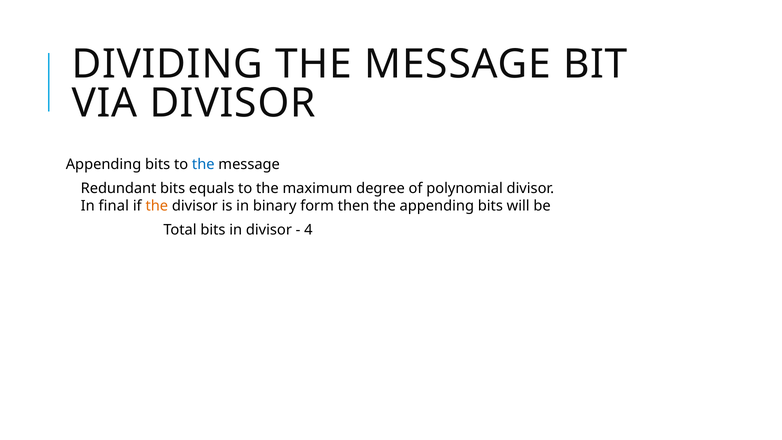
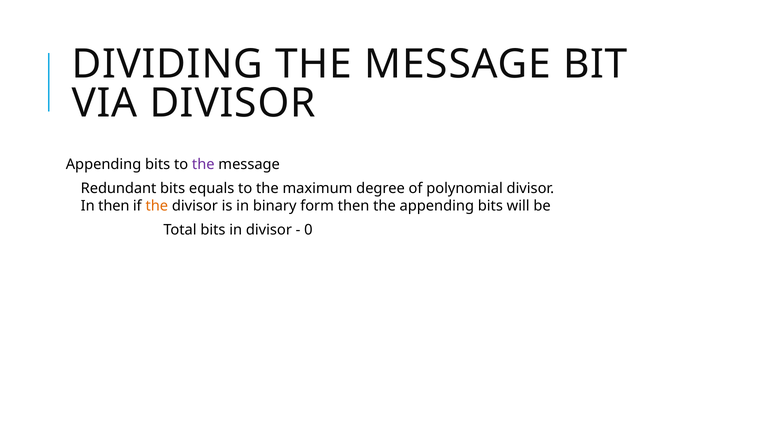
the colour: blue -> purple (203, 164)
In final: final -> then (114, 206)
4: 4 -> 0 (308, 230)
